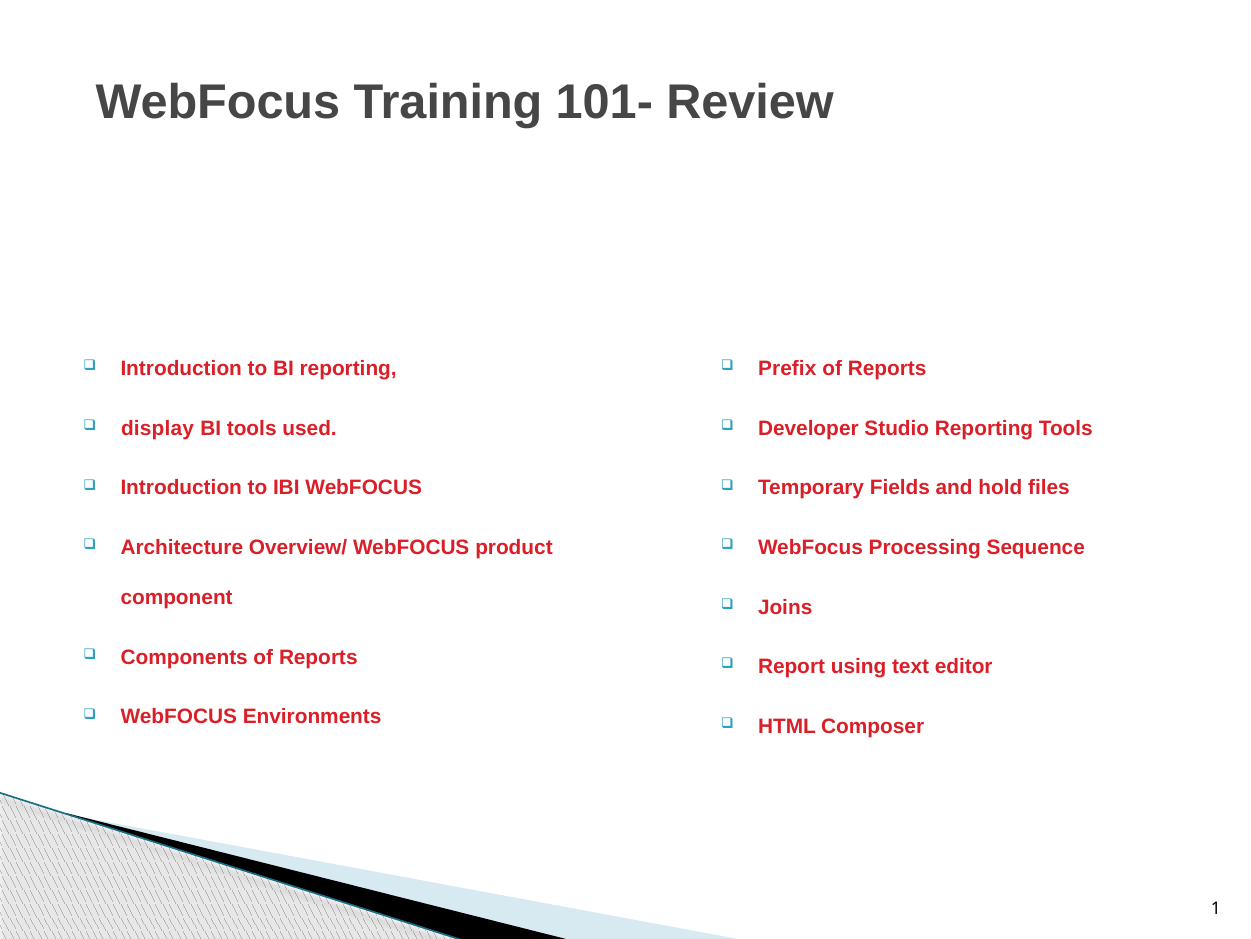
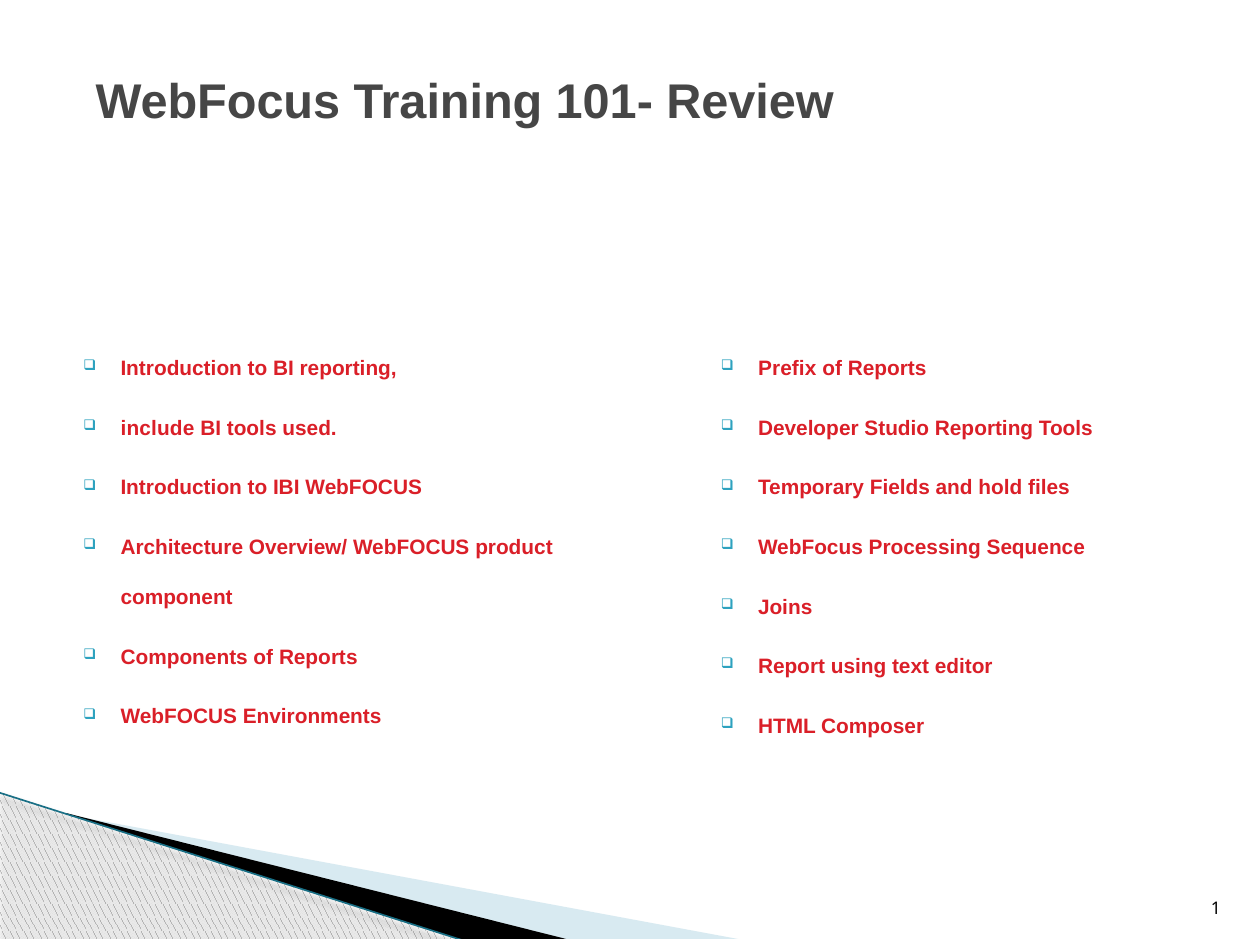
display: display -> include (158, 428)
